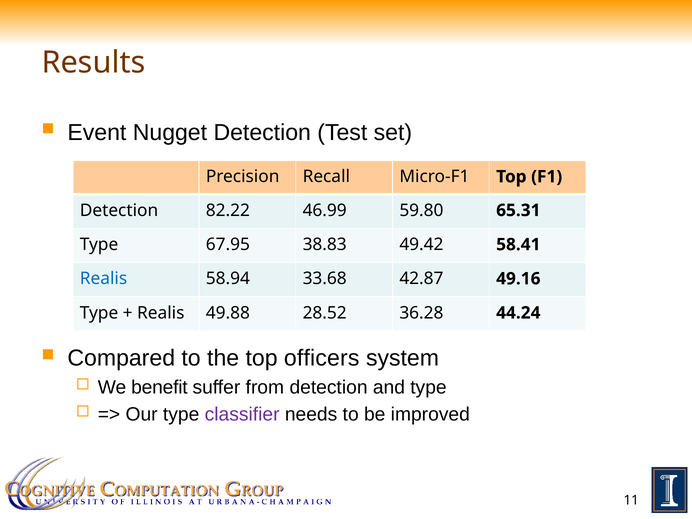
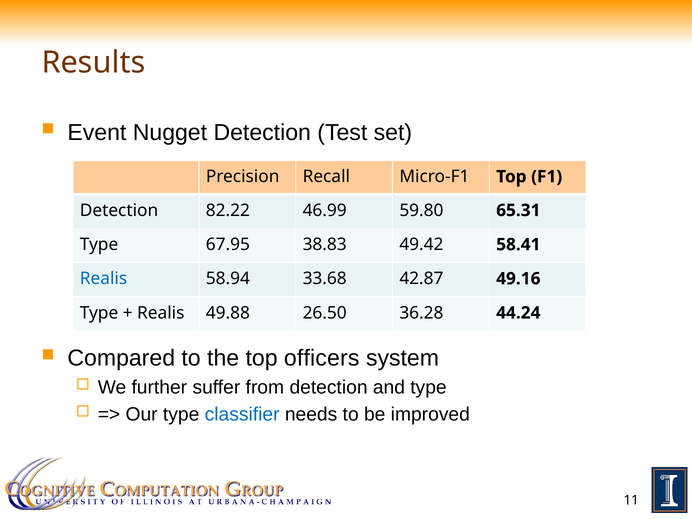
28.52: 28.52 -> 26.50 (325, 313)
benefit: benefit -> further (159, 387)
classifier colour: purple -> blue (242, 414)
